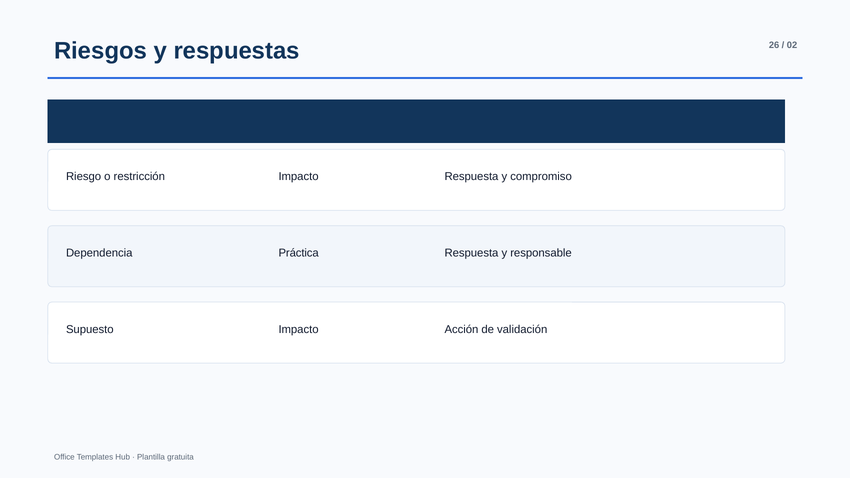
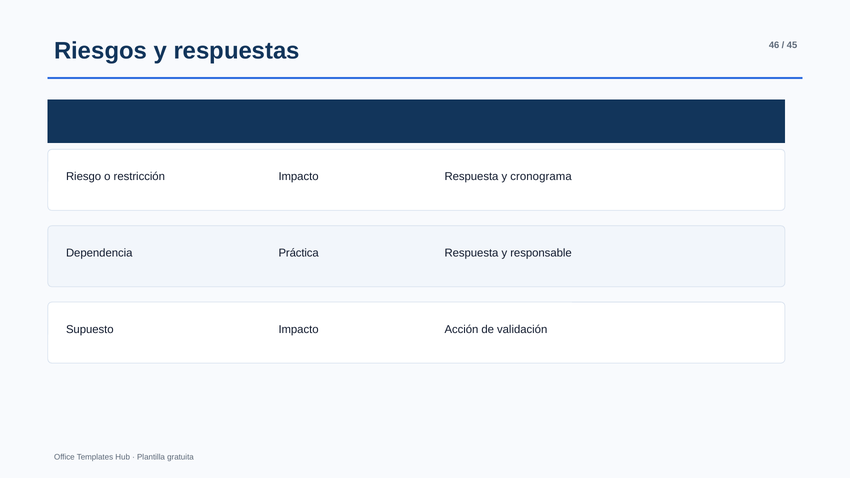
26: 26 -> 46 (774, 45)
02: 02 -> 45 (792, 45)
compromiso: compromiso -> cronograma (541, 177)
